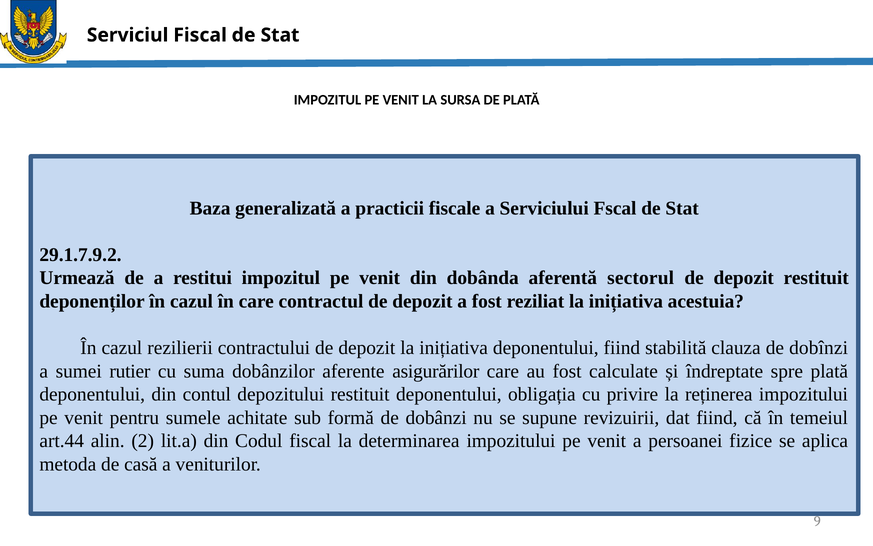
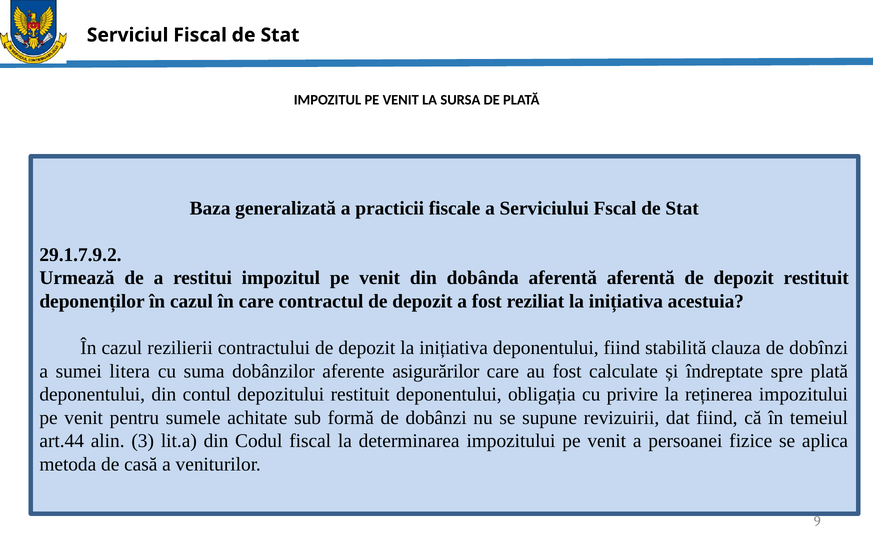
aferentă sectorul: sectorul -> aferentă (641, 278)
rutier: rutier -> litera (130, 371)
2: 2 -> 3 (143, 441)
